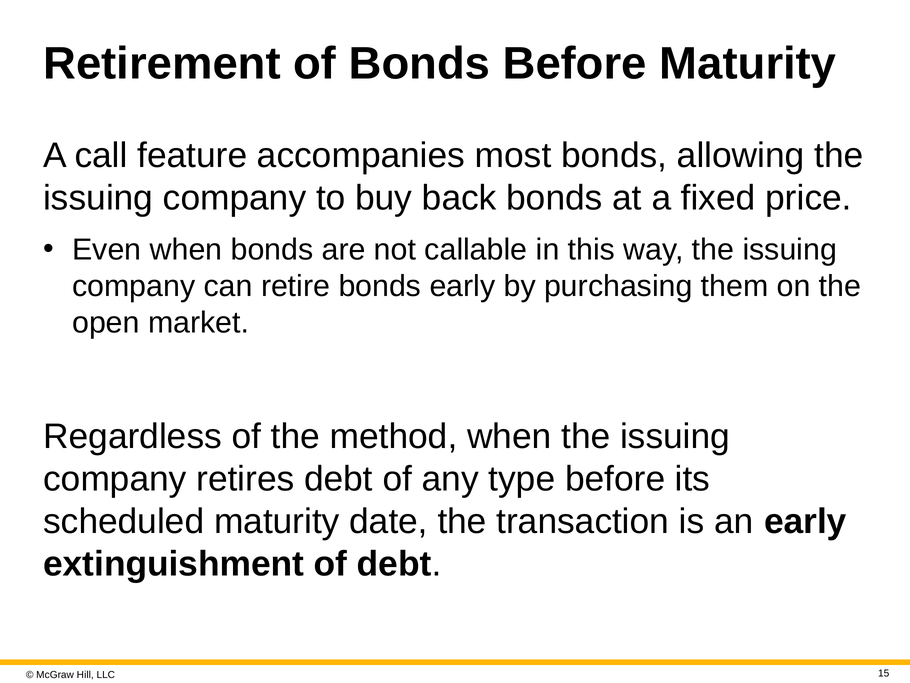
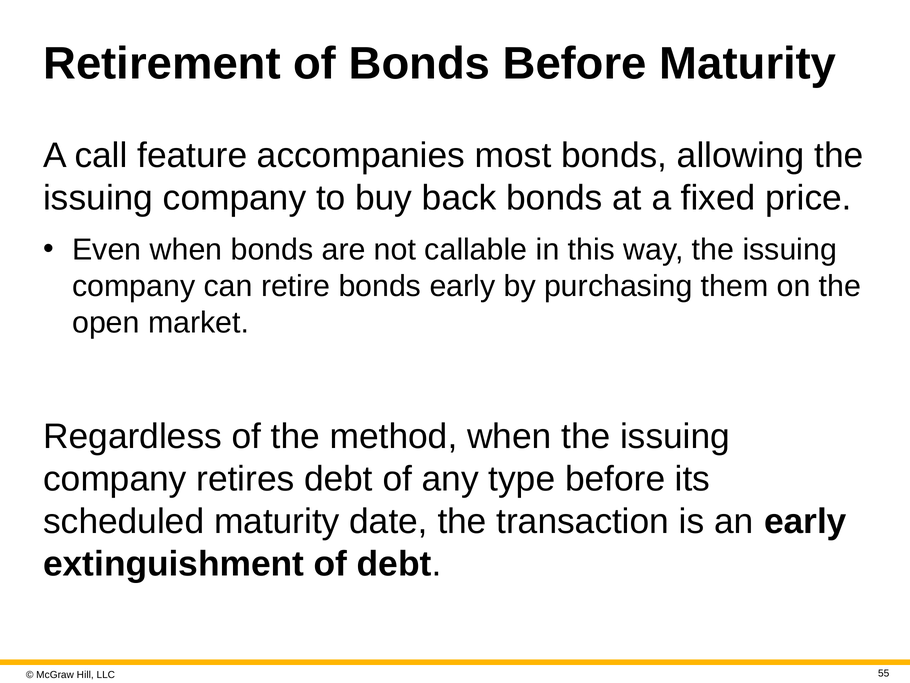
15: 15 -> 55 (884, 673)
